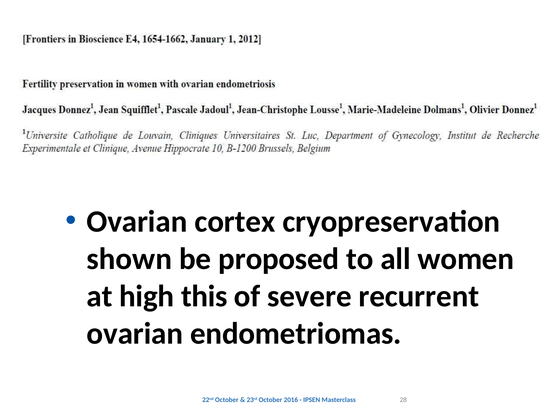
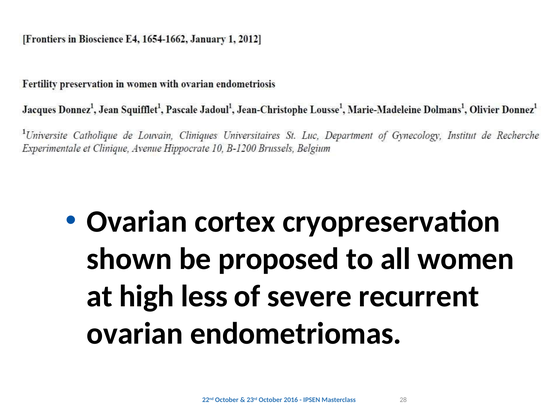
this: this -> less (204, 296)
